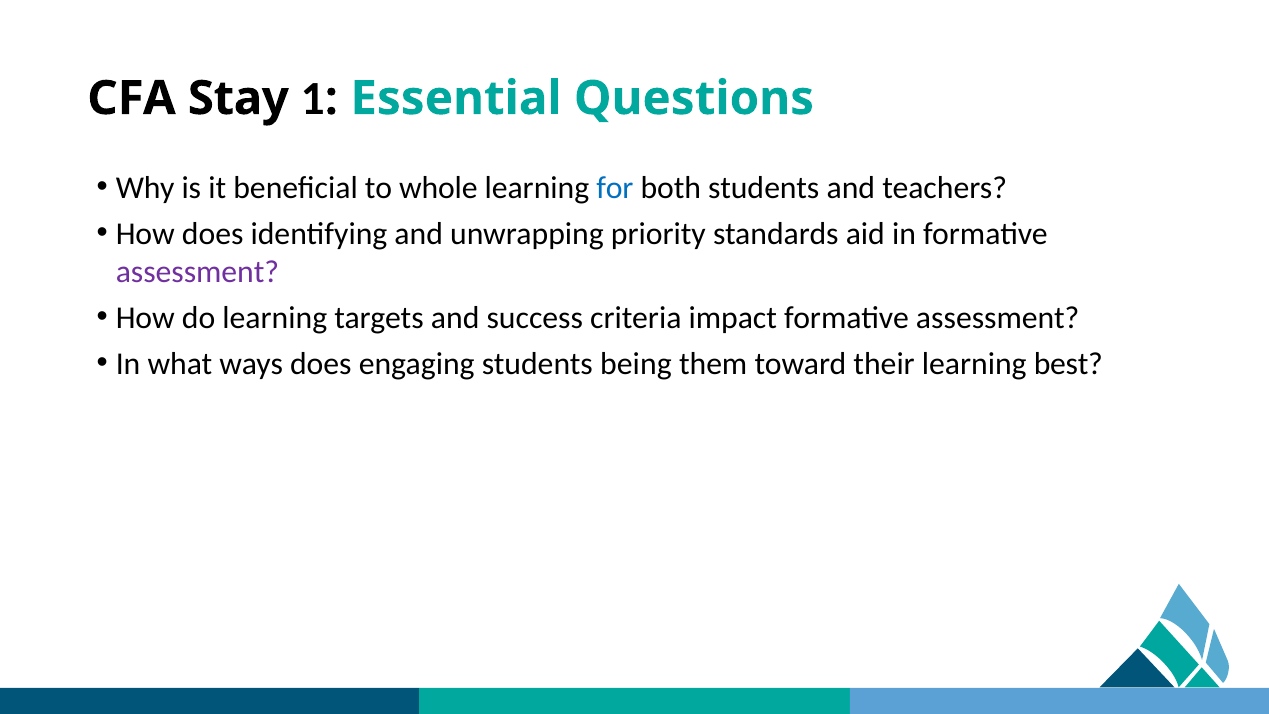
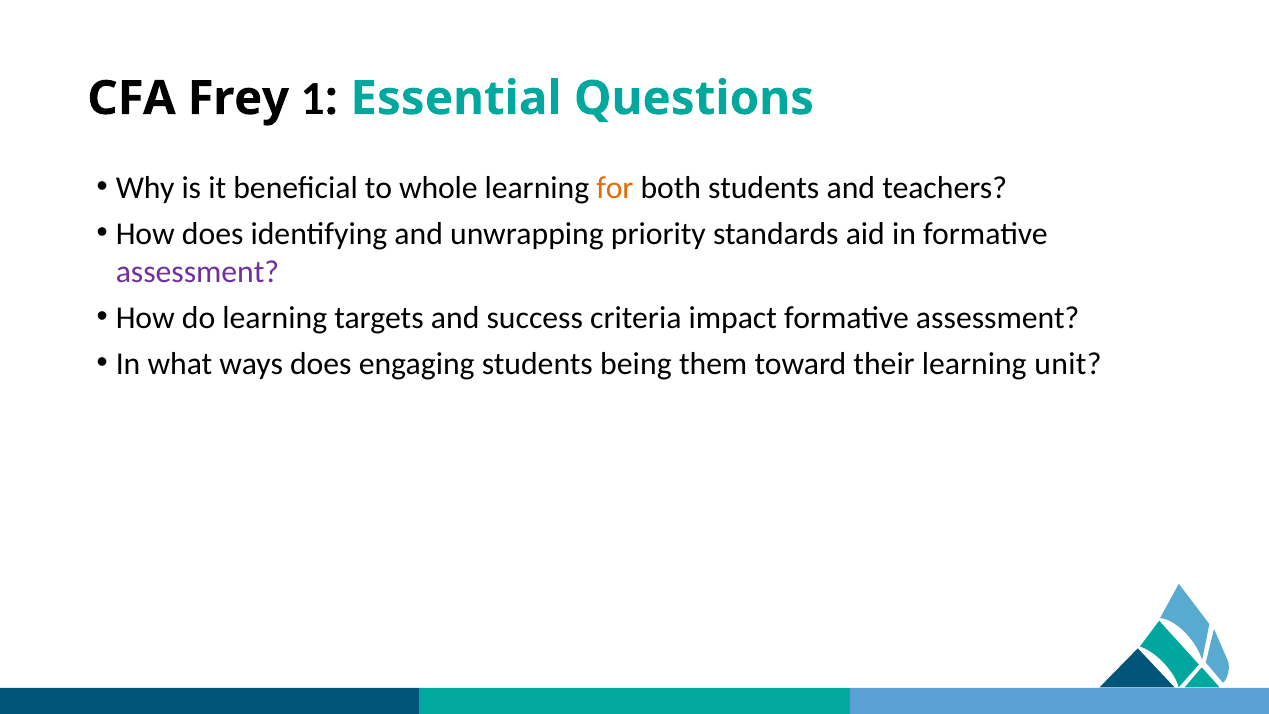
Stay: Stay -> Frey (238, 98)
for colour: blue -> orange (615, 188)
best: best -> unit (1068, 364)
